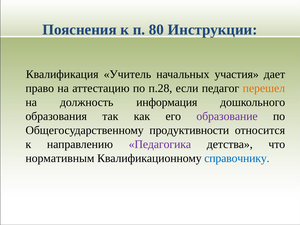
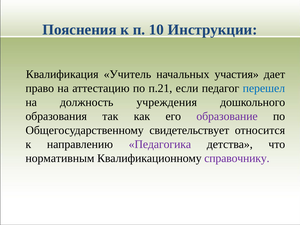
80: 80 -> 10 (156, 30)
п.28: п.28 -> п.21 (160, 88)
перешел colour: orange -> blue (264, 88)
информация: информация -> учреждения (167, 102)
продуктивности: продуктивности -> свидетельствует (189, 130)
справочнику colour: blue -> purple (237, 158)
